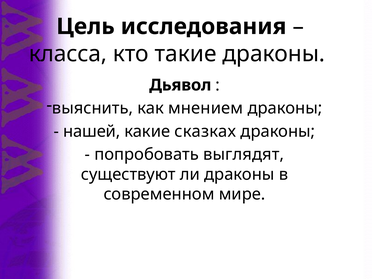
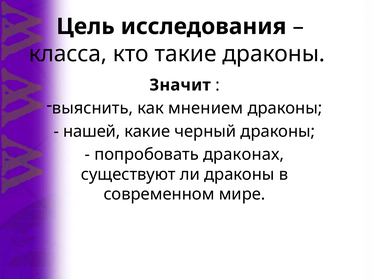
Дьявол: Дьявол -> Значит (180, 85)
сказках: сказках -> черный (205, 131)
выглядят: выглядят -> драконах (244, 155)
